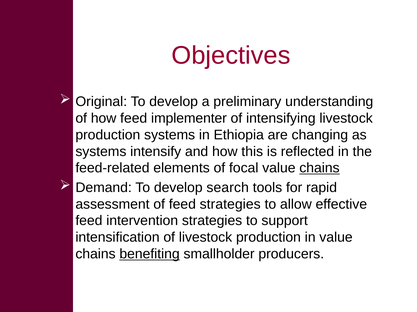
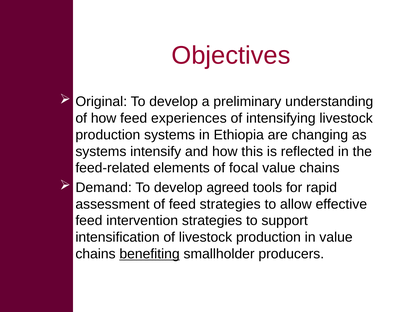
implementer: implementer -> experiences (189, 118)
chains underline: present -> none (319, 168)
search: search -> agreed (228, 188)
